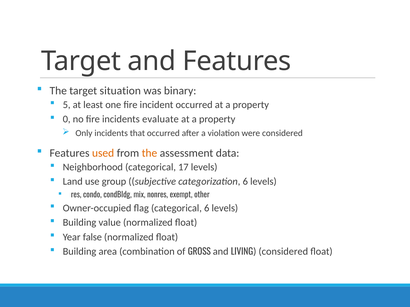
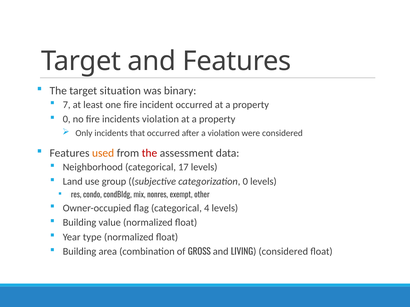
5: 5 -> 7 (67, 105)
incidents evaluate: evaluate -> violation (160, 119)
the colour: orange -> red (149, 153)
categorization 6: 6 -> 0 (245, 182)
categorical 6: 6 -> 4 (207, 208)
false: false -> type (92, 237)
